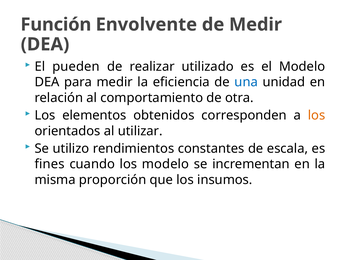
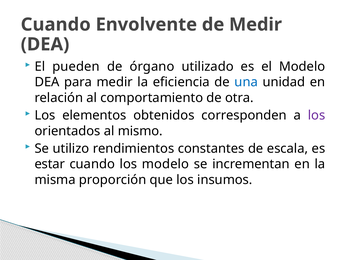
Función: Función -> Cuando (56, 25)
realizar: realizar -> órgano (152, 66)
los colour: orange -> purple (317, 115)
utilizar: utilizar -> mismo (140, 131)
fines: fines -> estar (50, 164)
